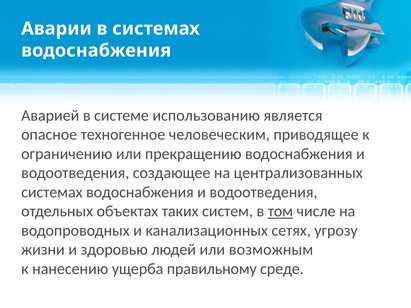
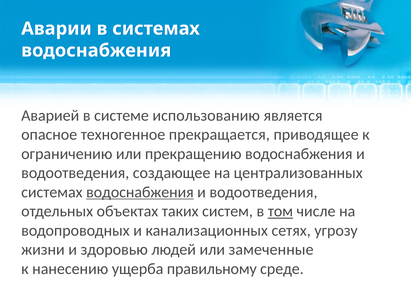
человеческим: человеческим -> прекращается (219, 135)
водоснабжения underline: none -> present (140, 192)
возможным: возможным -> замеченные (271, 250)
